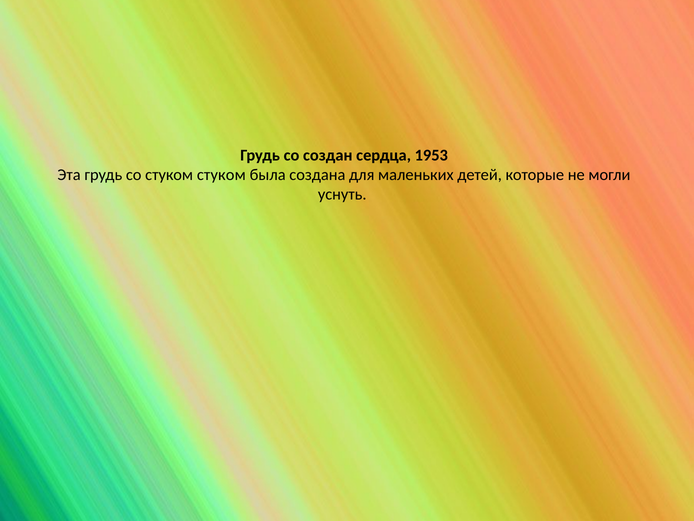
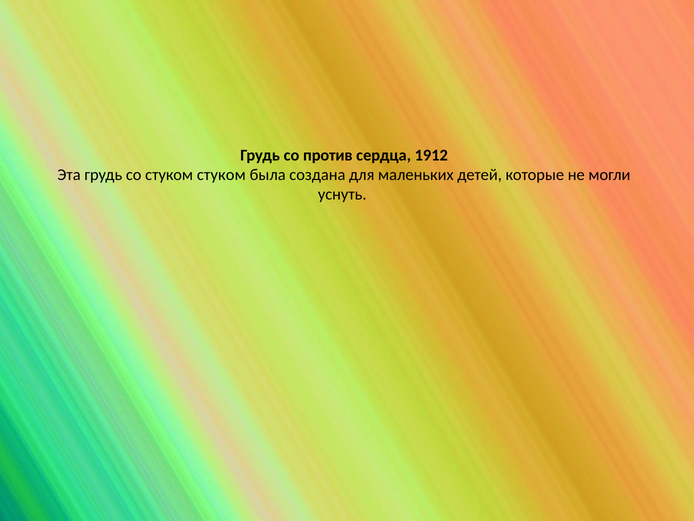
создан: создан -> против (328, 155)
1953: 1953 -> 1912 (431, 155)
